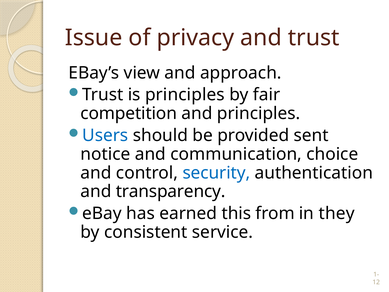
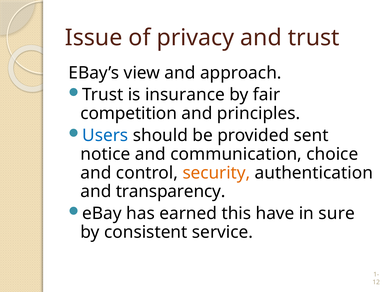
is principles: principles -> insurance (185, 95)
security colour: blue -> orange (216, 173)
from: from -> have (275, 213)
they: they -> sure (337, 213)
